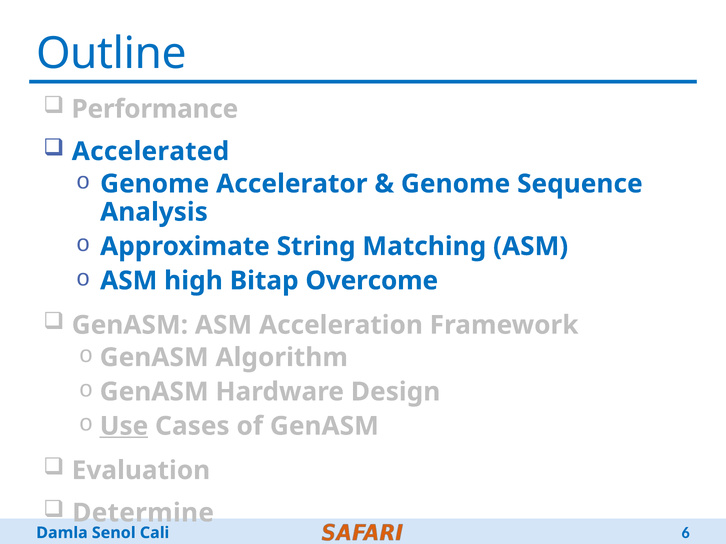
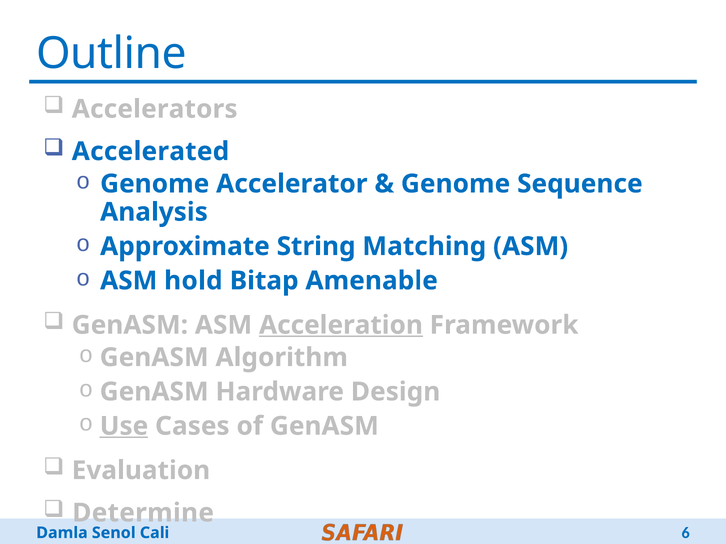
Performance: Performance -> Accelerators (155, 109)
high: high -> hold (193, 281)
Overcome: Overcome -> Amenable (372, 281)
Acceleration underline: none -> present (341, 325)
